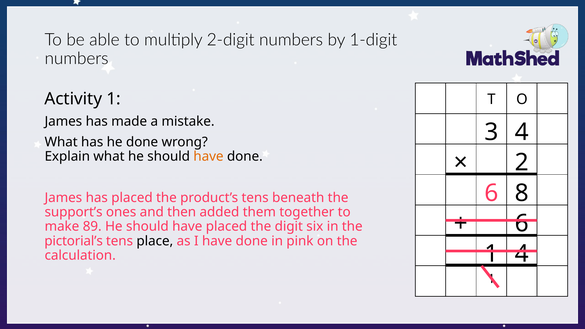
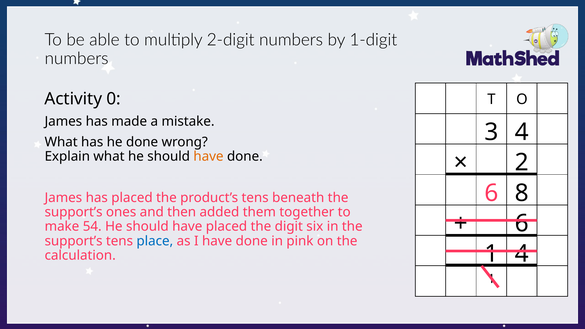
Activity 1: 1 -> 0 (114, 99)
89: 89 -> 54 (92, 227)
pictorial’s: pictorial’s -> support’s (74, 241)
place colour: black -> blue (155, 241)
